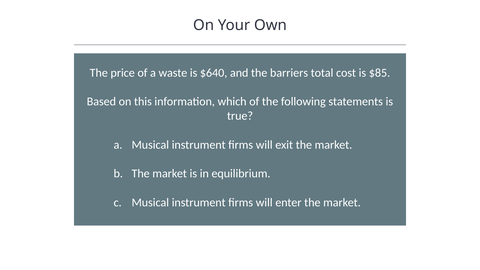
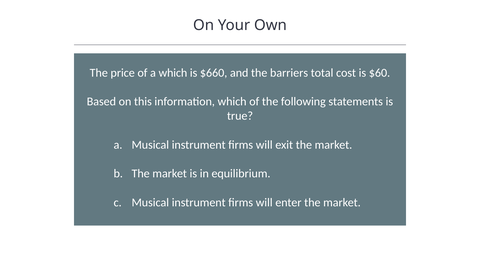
a waste: waste -> which (173, 73)
$640: $640 -> $660 (214, 73)
$85: $85 -> $60 (379, 73)
